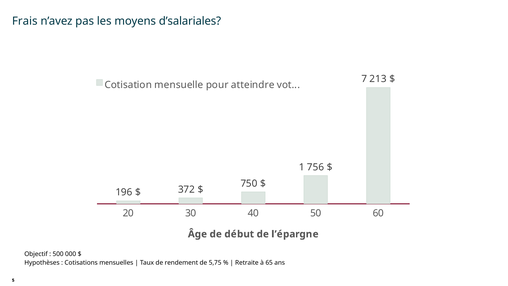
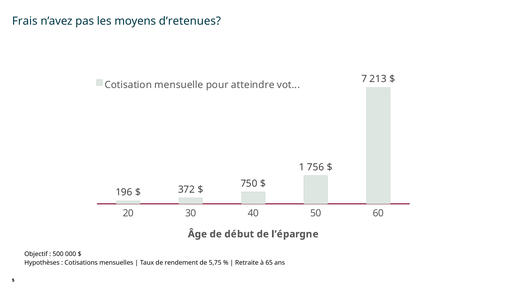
d’salariales: d’salariales -> d’retenues (190, 21)
